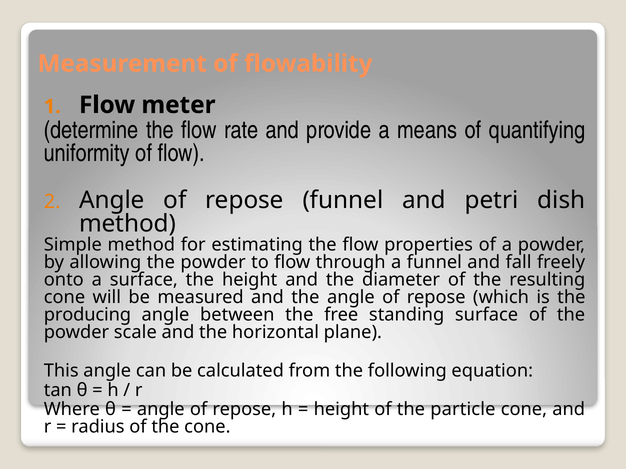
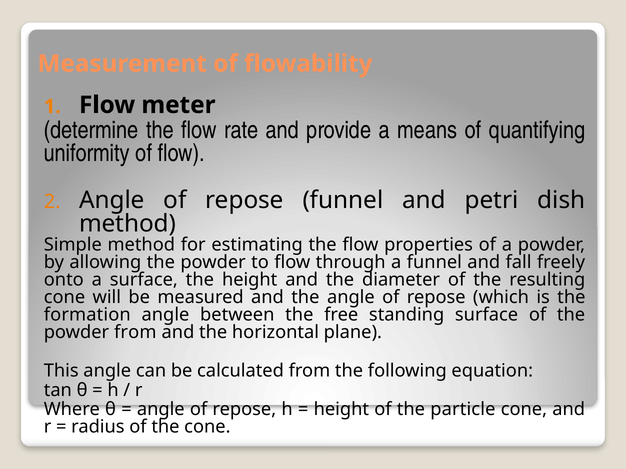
producing: producing -> formation (87, 315)
powder scale: scale -> from (135, 333)
